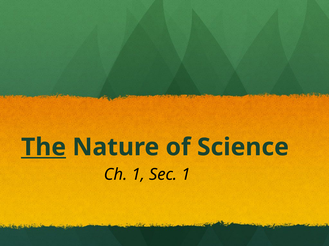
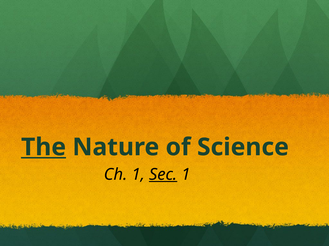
Sec underline: none -> present (163, 175)
